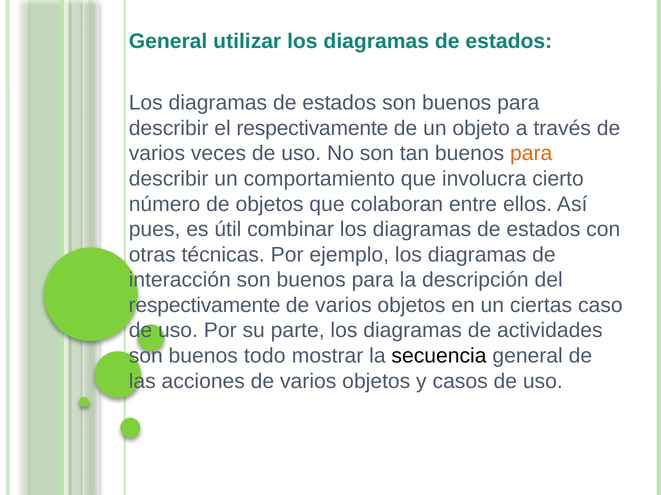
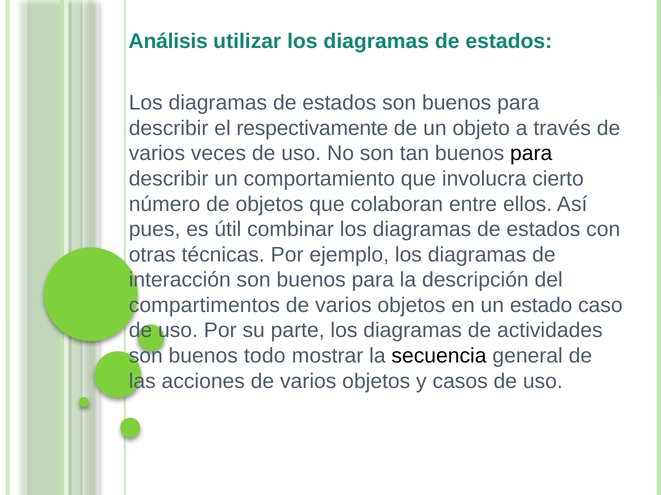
General: General -> Análisis (168, 41)
para colour: orange -> black (531, 154)
respectivamente: respectivamente -> compartimentos (204, 306)
ciertas: ciertas -> estado (541, 306)
